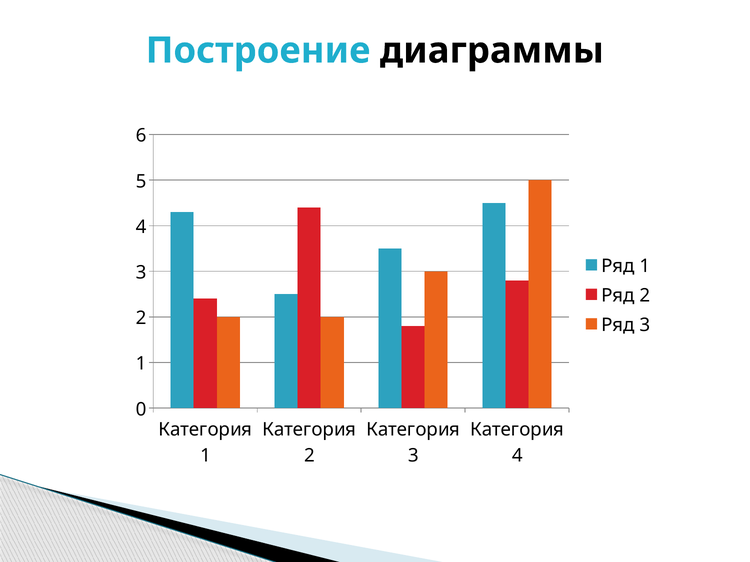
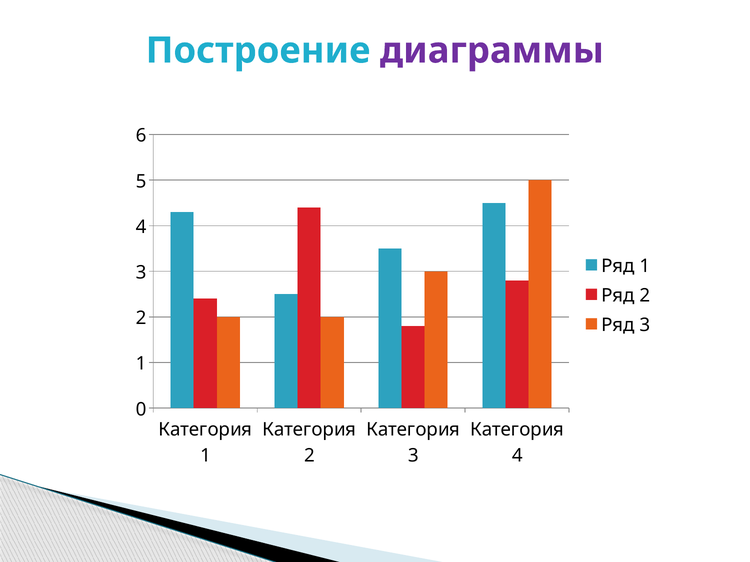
диаграммы colour: black -> purple (492, 51)
